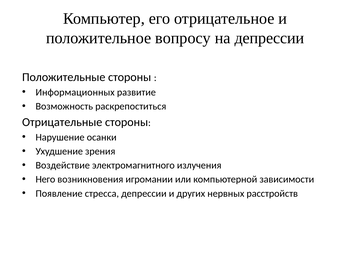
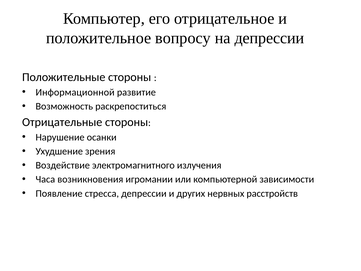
Информационных: Информационных -> Информационной (75, 92)
Него: Него -> Часа (45, 179)
